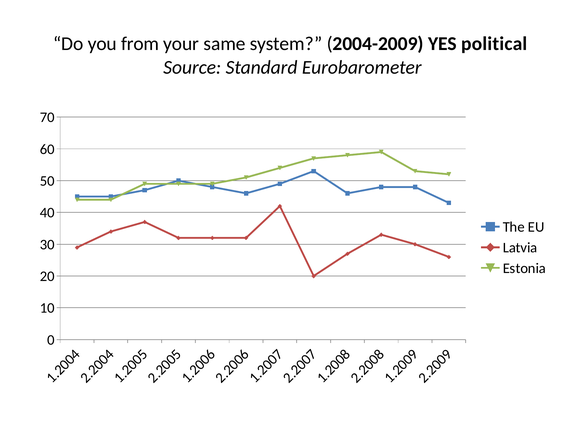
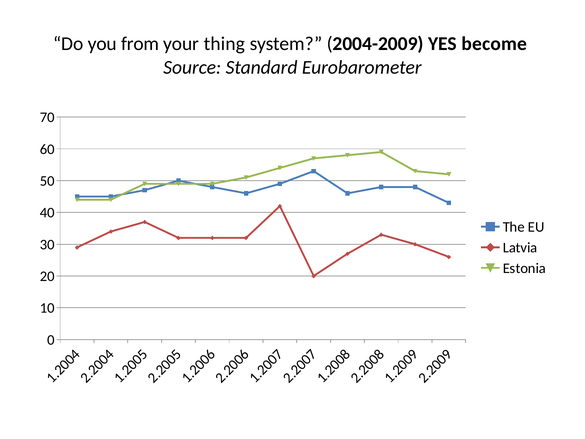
same: same -> thing (224, 44)
political: political -> become (494, 44)
